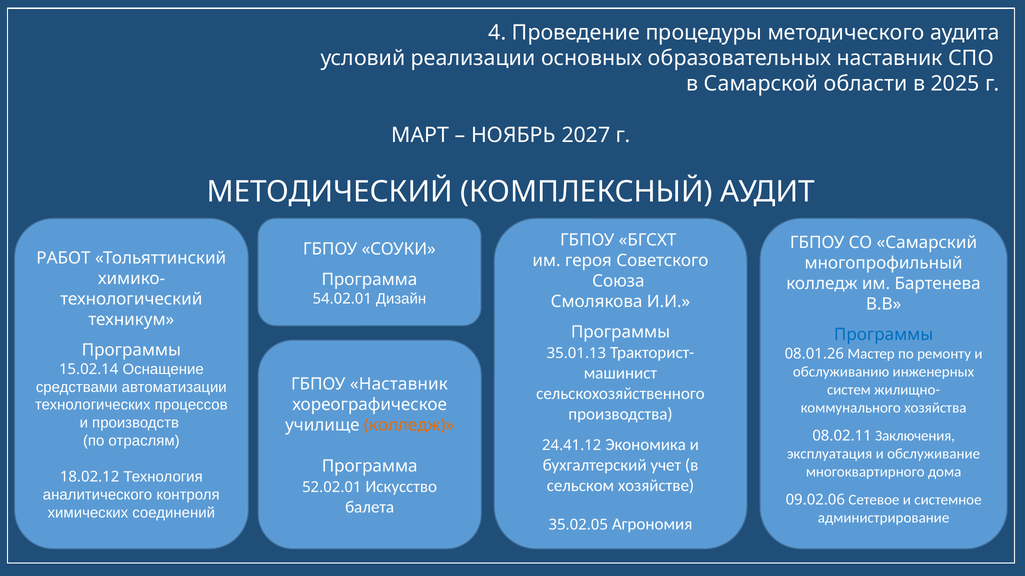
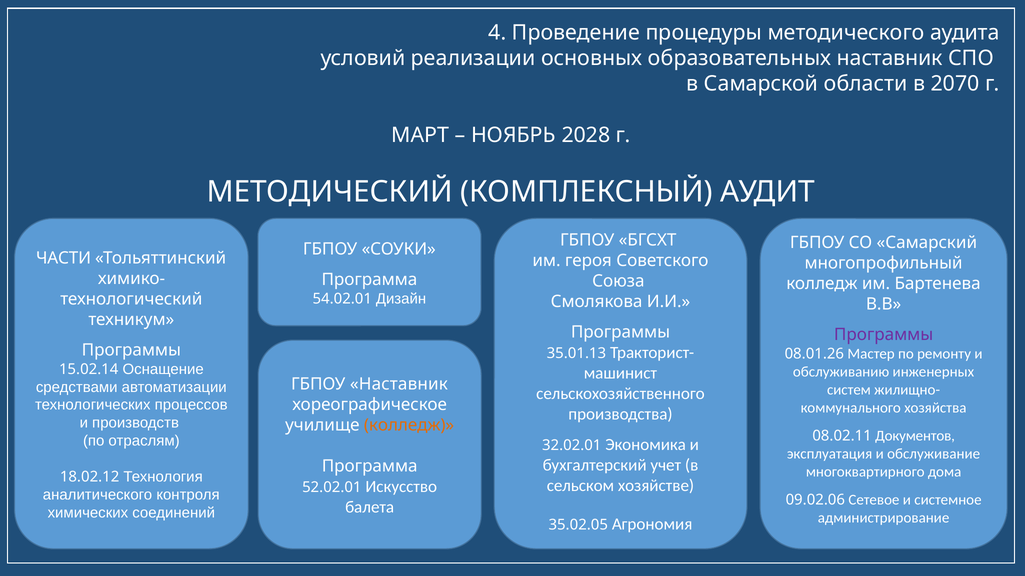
2025: 2025 -> 2070 (955, 84)
2027: 2027 -> 2028 (586, 135)
РАБОТ: РАБОТ -> ЧАСТИ (64, 258)
Программы colour: blue -> purple (884, 335)
Заключения: Заключения -> Документов (915, 436)
24.41.12: 24.41.12 -> 32.02.01 (572, 446)
